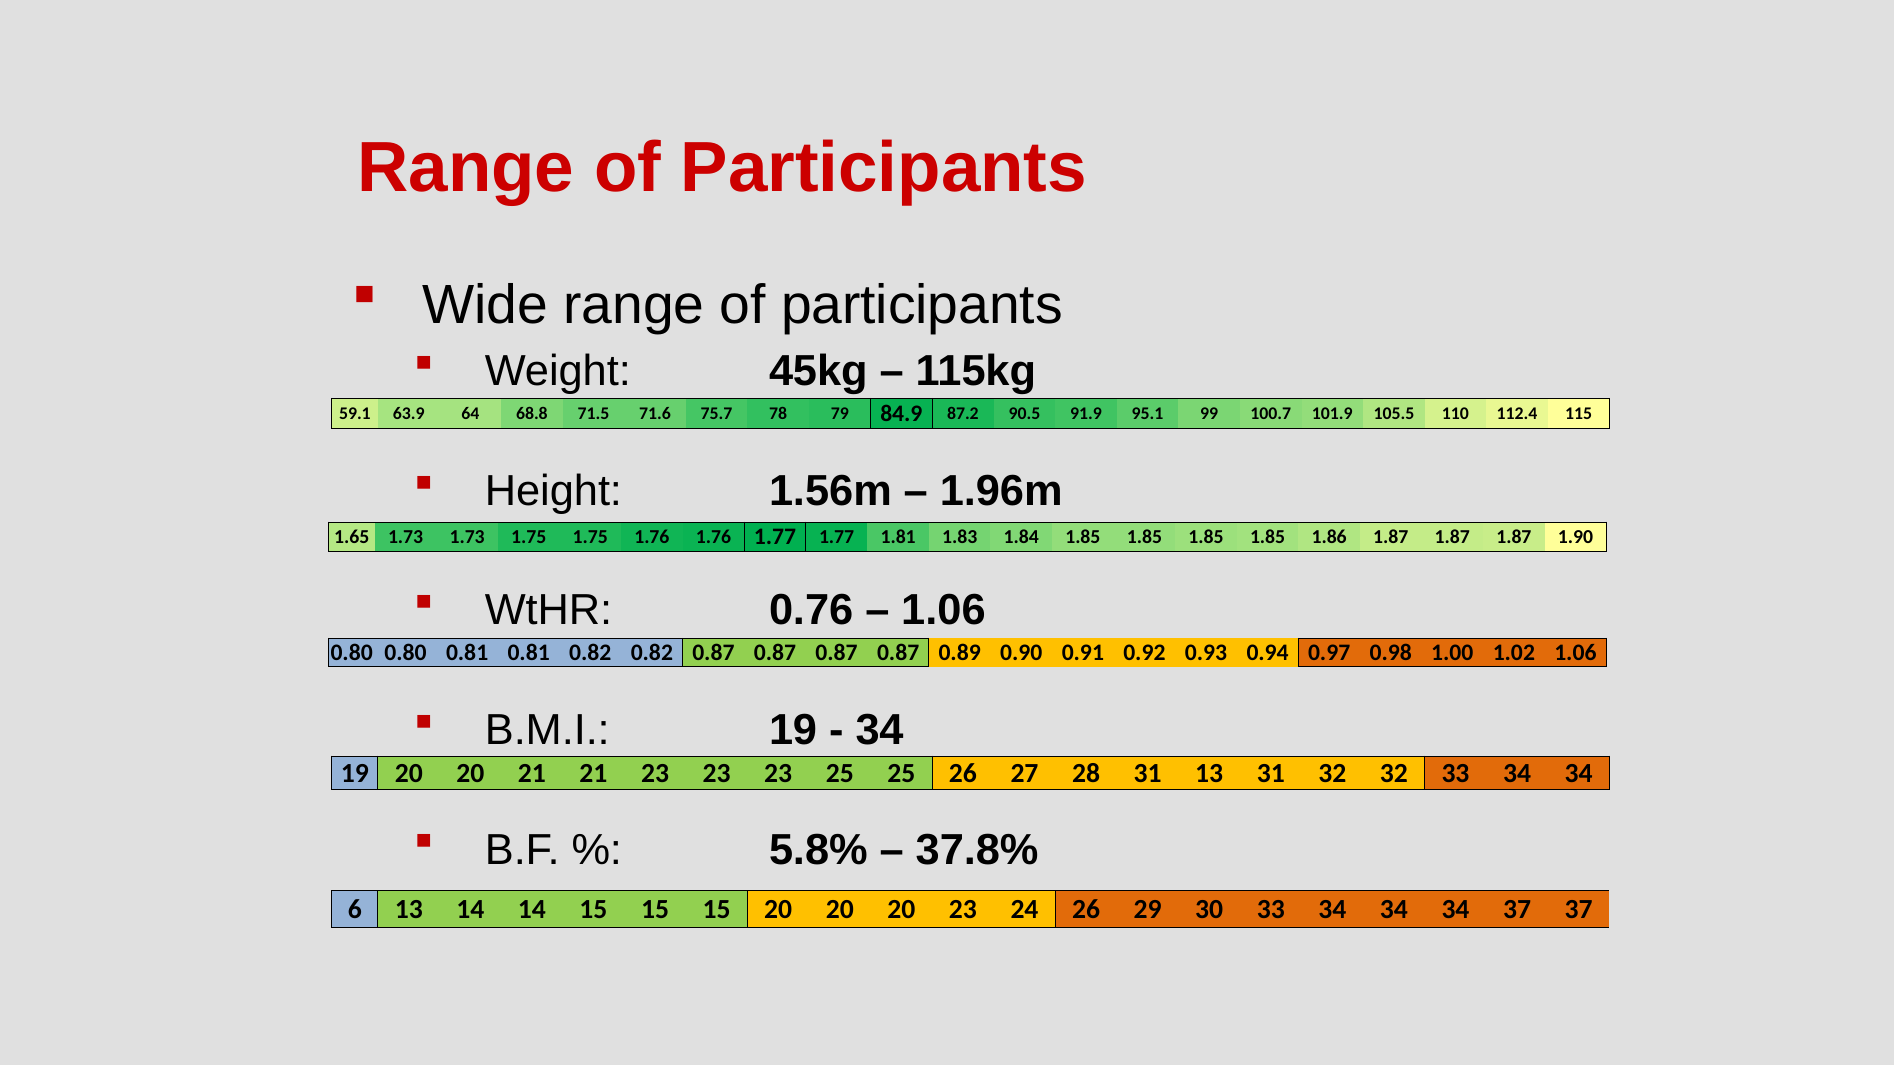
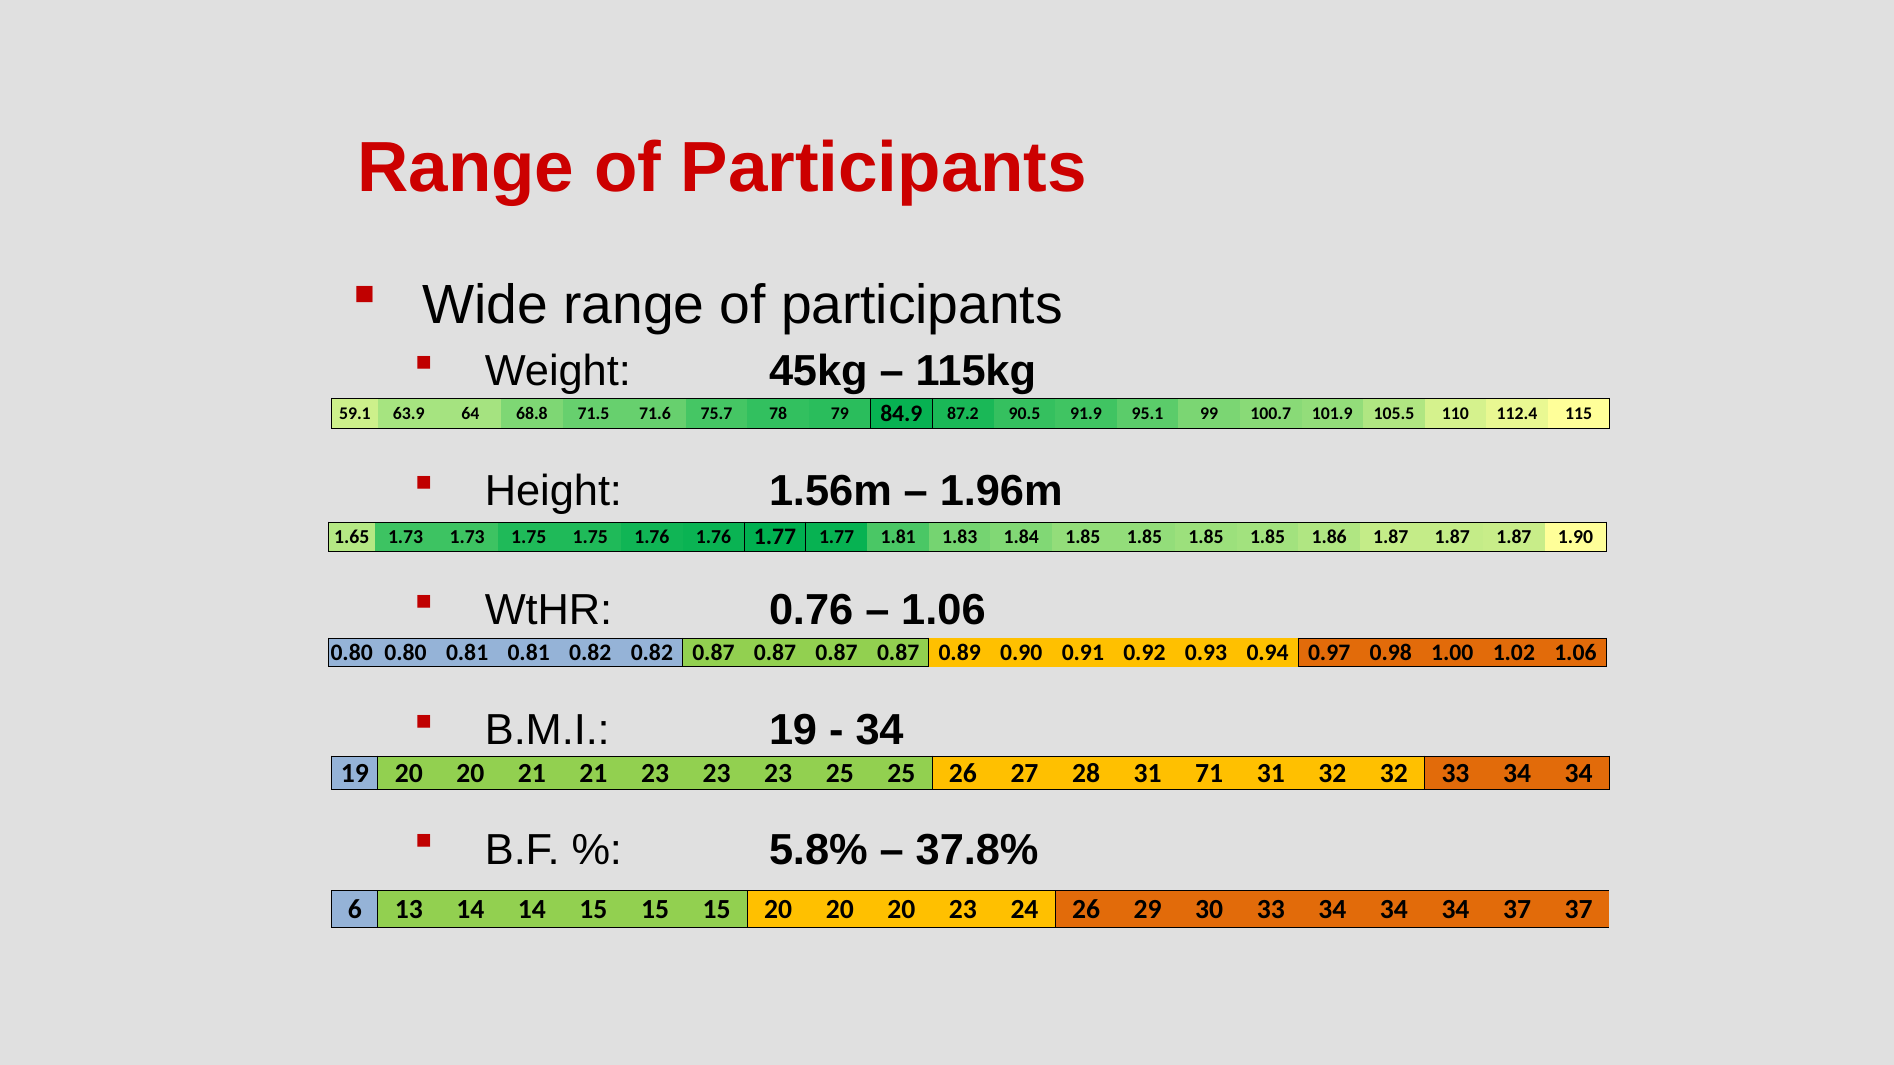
31 13: 13 -> 71 (1209, 773)
